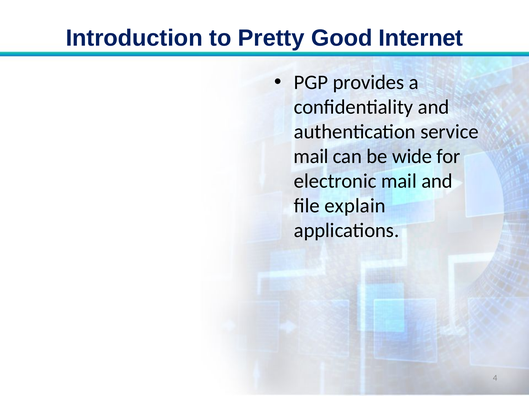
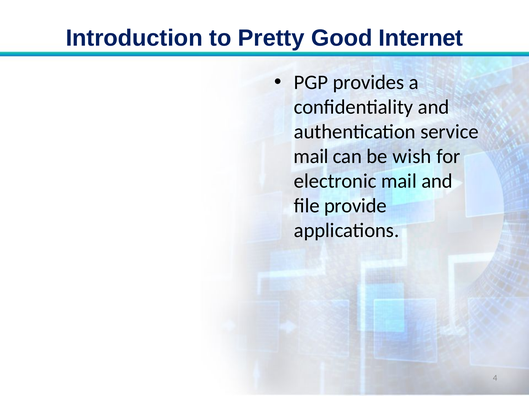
wide: wide -> wish (412, 157)
explain: explain -> provide (355, 206)
